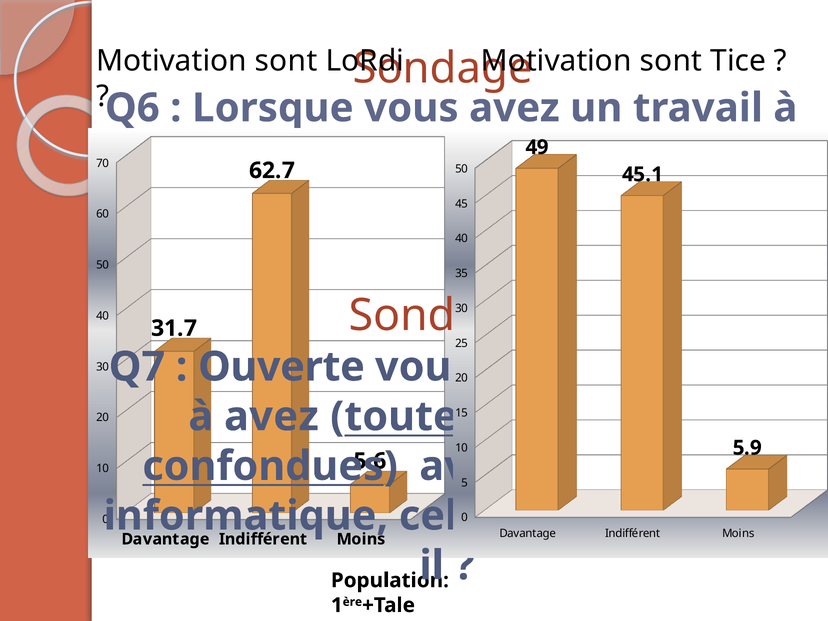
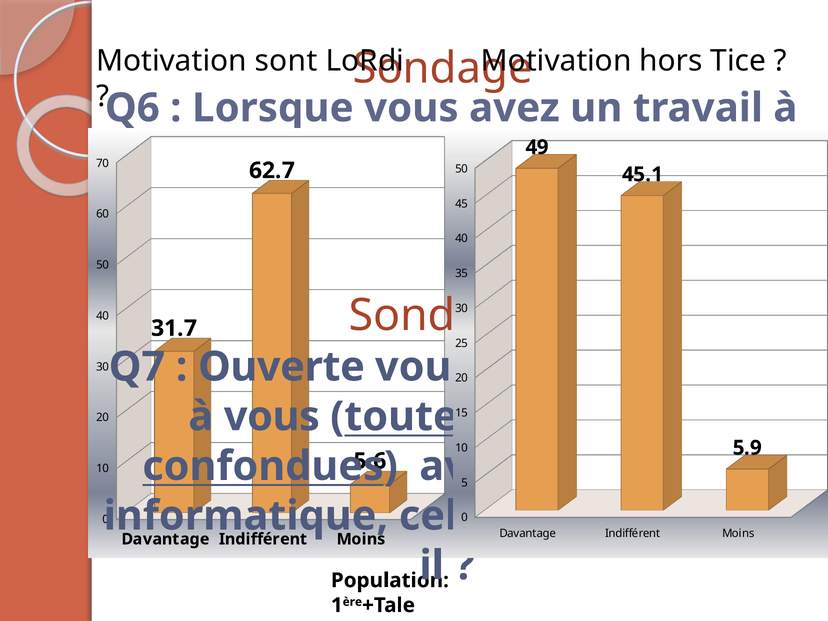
sont: sont -> hors (671, 61)
à avez: avez -> vous (272, 417)
